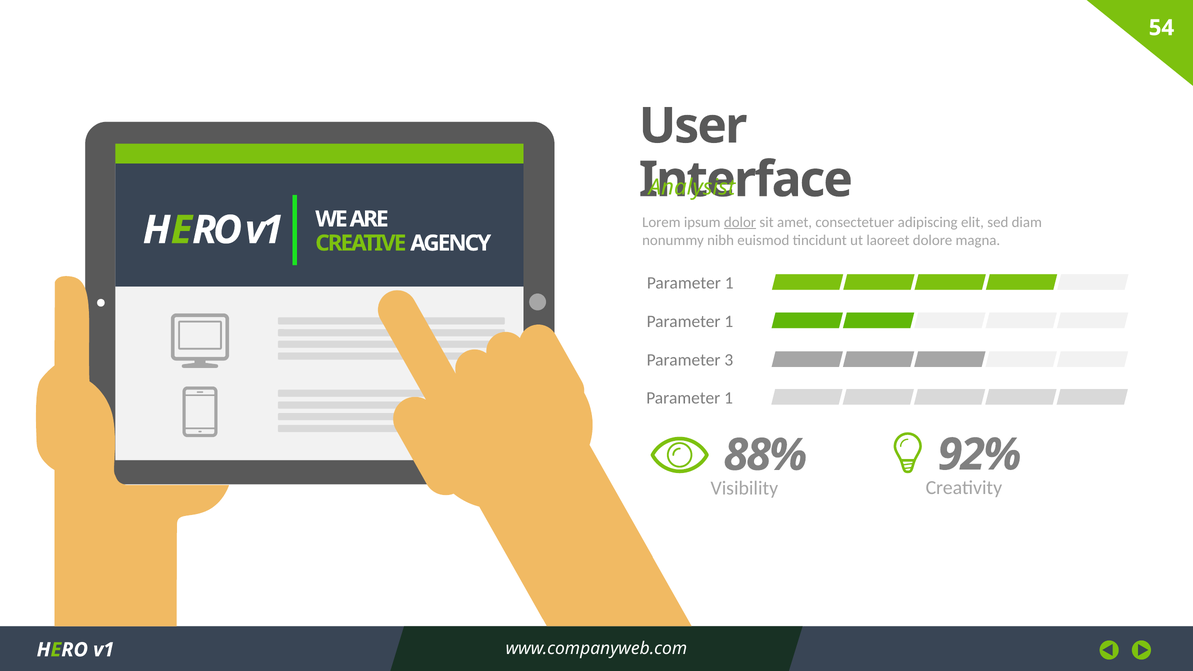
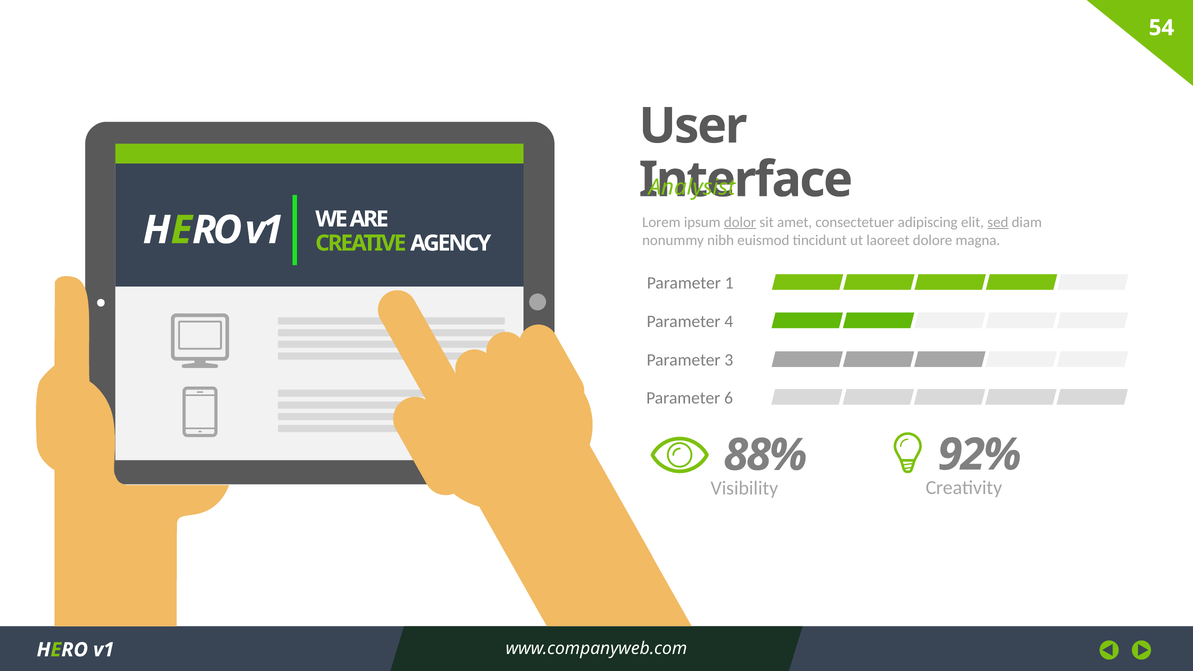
sed underline: none -> present (998, 222)
1: 1 -> 4 (729, 321)
1: 1 -> 6 (729, 398)
